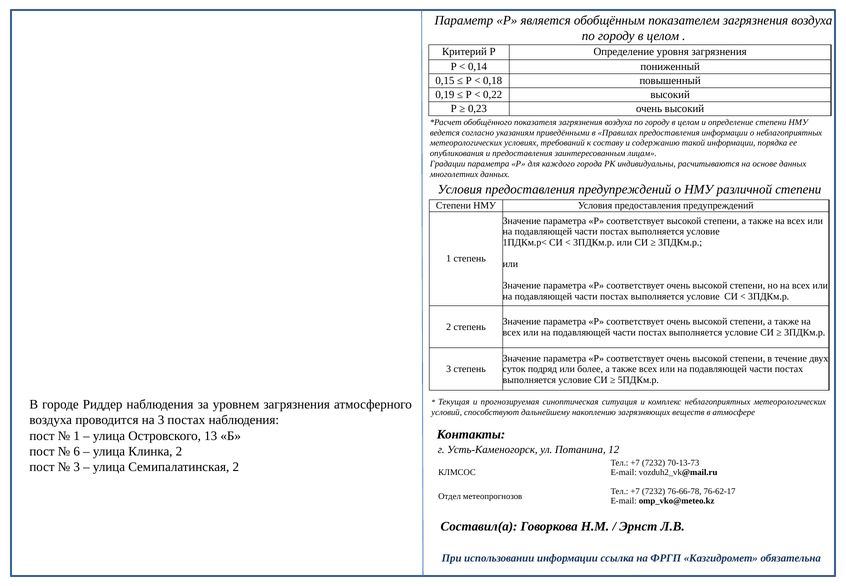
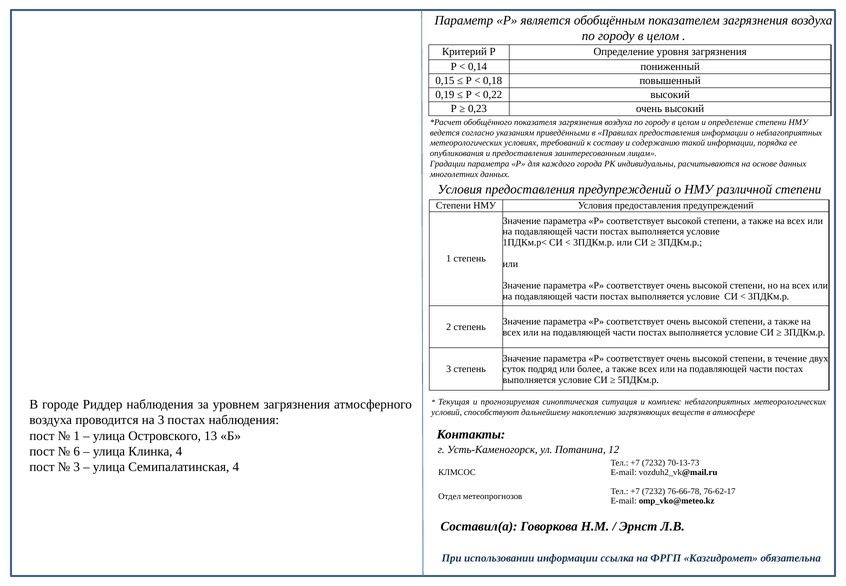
Клинка 2: 2 -> 4 (179, 451)
Семипалатинская 2: 2 -> 4 (236, 467)
